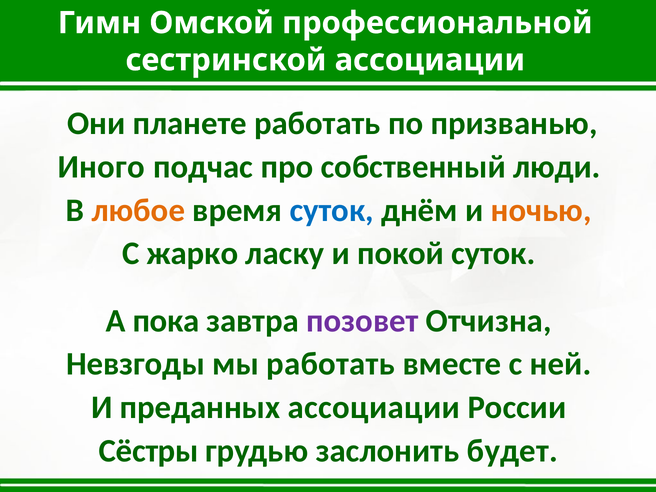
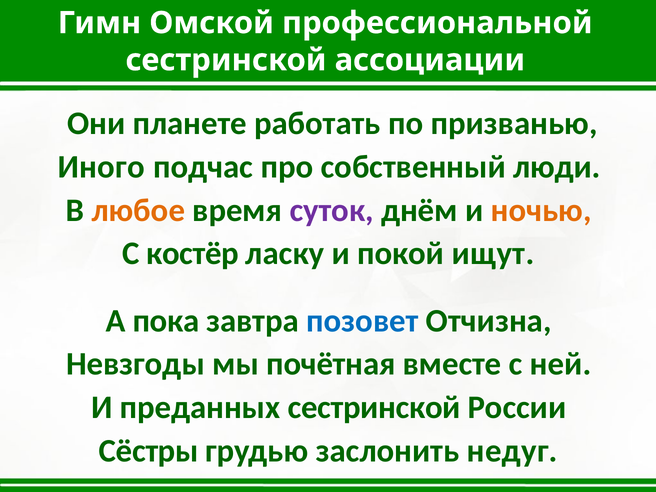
суток colour: blue -> purple (332, 210)
жарко: жарко -> костёр (193, 254)
покой суток: суток -> ищут (493, 254)
позовет colour: purple -> blue (362, 321)
мы работать: работать -> почётная (331, 364)
преданных ассоциации: ассоциации -> сестринской (374, 407)
будет: будет -> недуг (512, 451)
